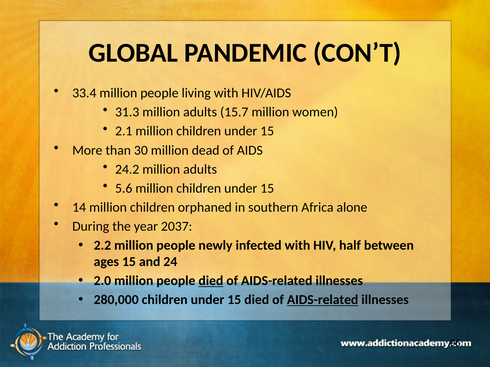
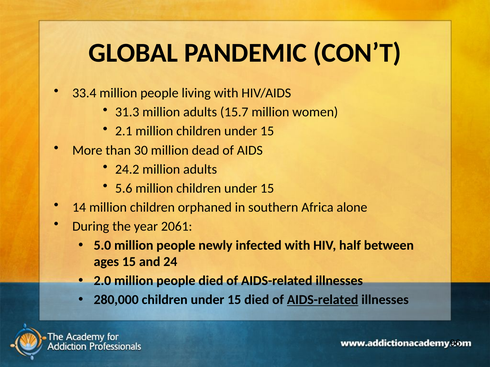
2037: 2037 -> 2061 (177, 227)
2.2: 2.2 -> 5.0 (102, 246)
died underline: present -> none (211, 281)
